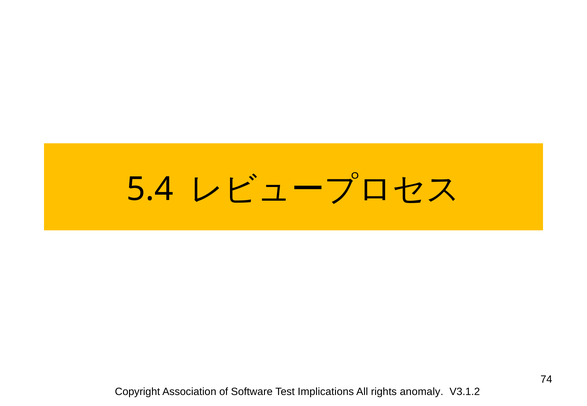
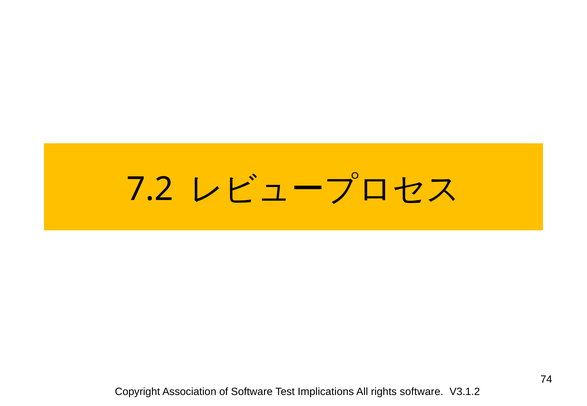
5.4: 5.4 -> 7.2 (150, 189)
rights anomaly: anomaly -> software (422, 392)
